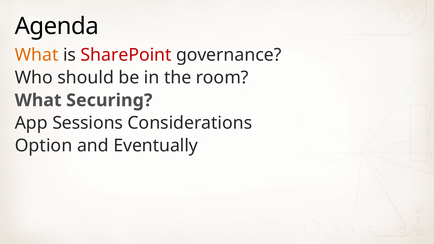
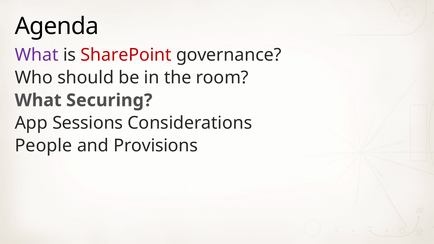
What colour: orange -> purple (37, 55)
Option: Option -> People (44, 146)
Eventually: Eventually -> Provisions (156, 146)
